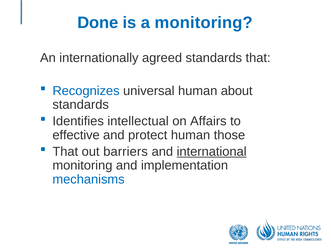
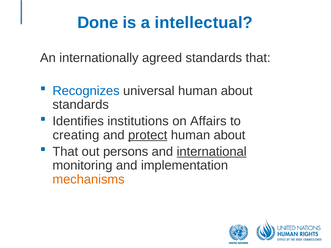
a monitoring: monitoring -> intellectual (204, 23)
intellectual: intellectual -> institutions (138, 121)
effective: effective -> creating (76, 135)
protect underline: none -> present (148, 135)
those: those -> about (230, 135)
barriers: barriers -> persons (126, 152)
mechanisms colour: blue -> orange (89, 179)
